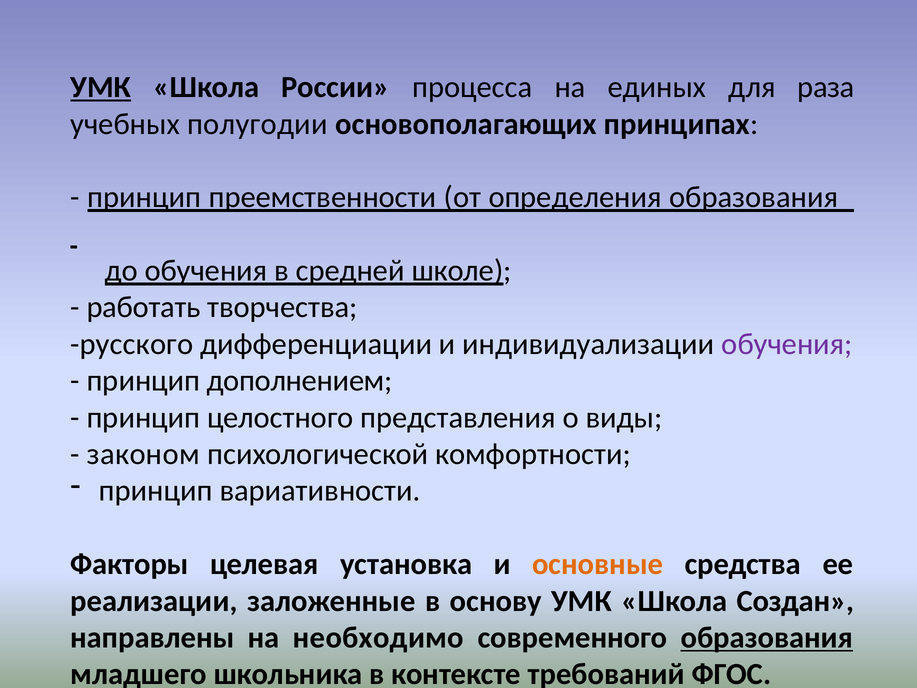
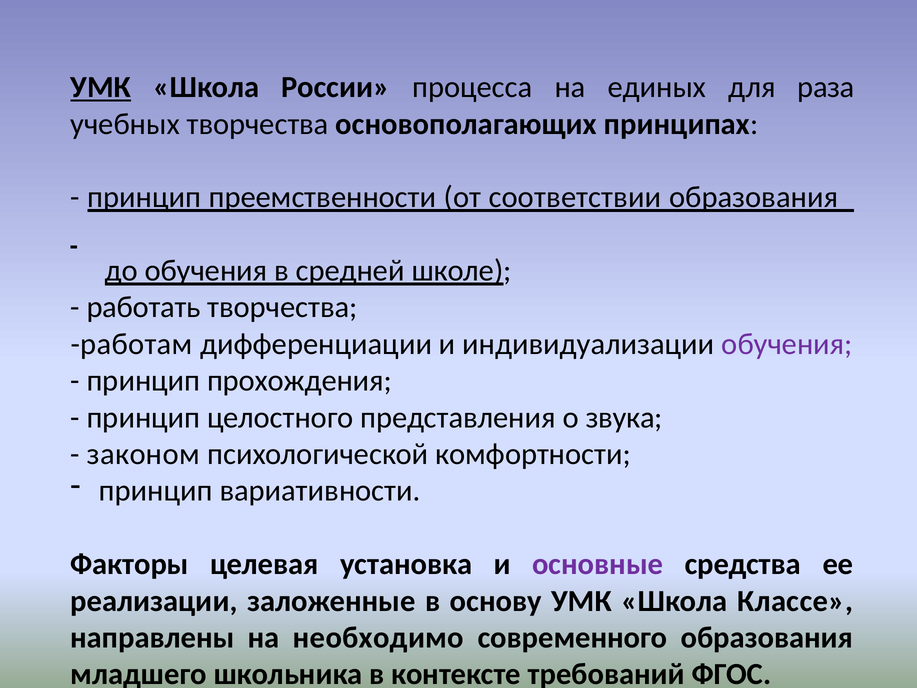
учебных полугодии: полугодии -> творчества (258, 124)
определения: определения -> соответствии (575, 197)
русского: русского -> работам (132, 344)
дополнением: дополнением -> прохождения (300, 381)
виды: виды -> звука (624, 417)
основные colour: orange -> purple (598, 564)
Создан: Создан -> Классе (795, 601)
образования underline: present -> none (767, 637)
